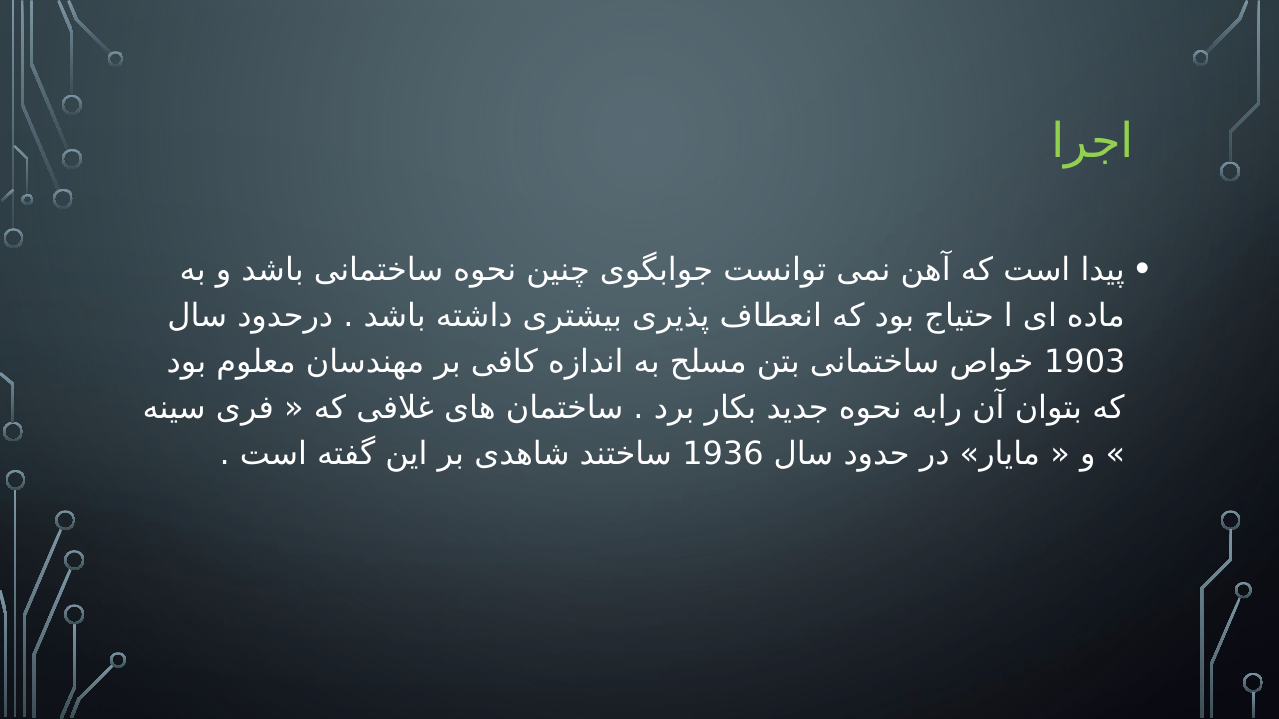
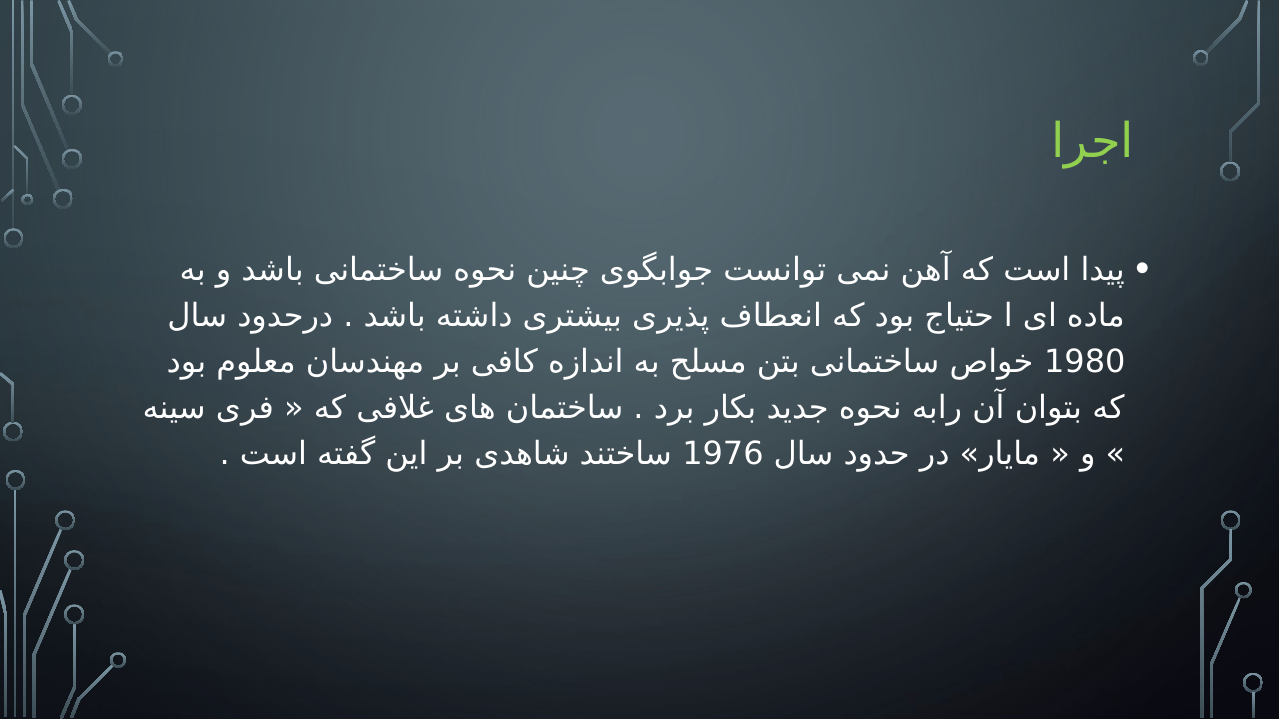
1903: 1903 -> 1980 (1085, 362)
1936: 1936 -> 1976 (723, 454)
